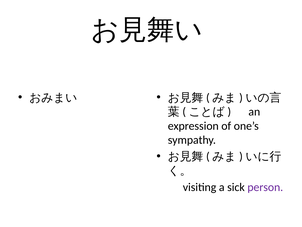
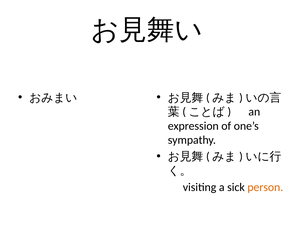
person colour: purple -> orange (265, 187)
